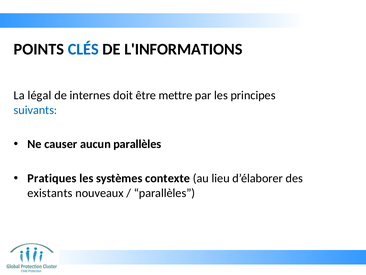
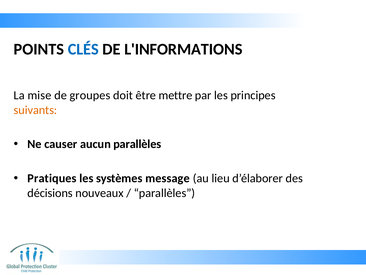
légal: légal -> mise (39, 95)
internes: internes -> groupes (90, 95)
suivants colour: blue -> orange (35, 110)
contexte: contexte -> message (168, 178)
existants: existants -> décisions (50, 193)
